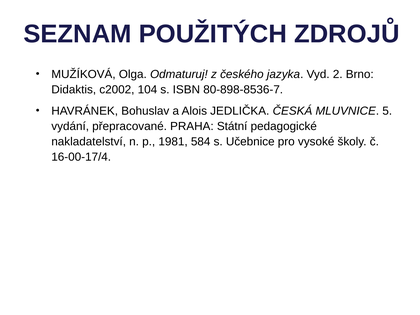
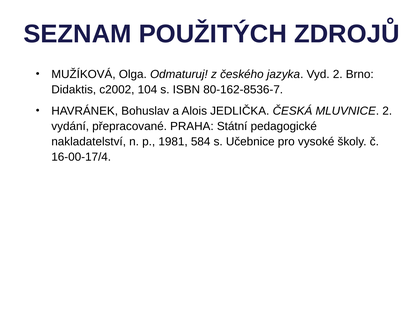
80-898-8536-7: 80-898-8536-7 -> 80-162-8536-7 (243, 90)
MLUVNICE 5: 5 -> 2 (387, 111)
